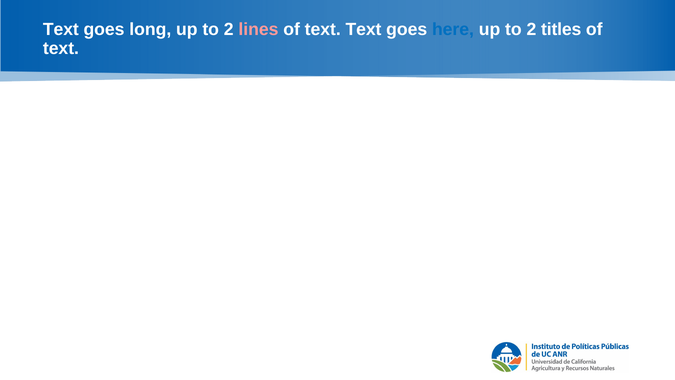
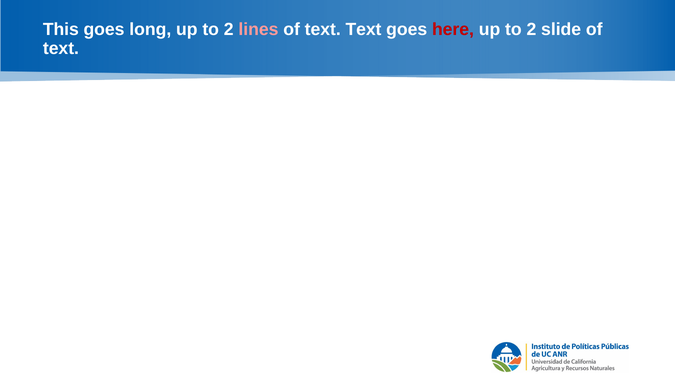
Text: Text -> This (61, 29)
here colour: blue -> red (453, 29)
titles: titles -> slide (561, 29)
